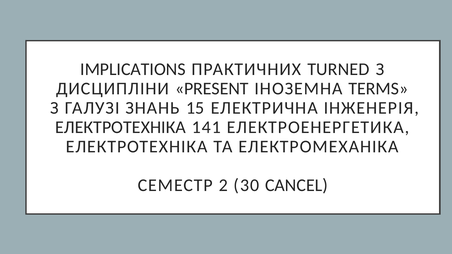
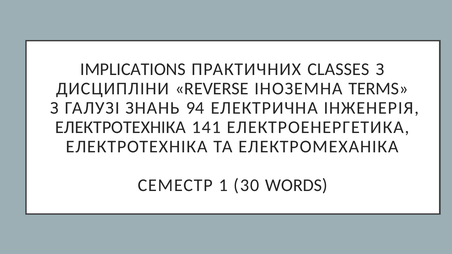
TURNED: TURNED -> CLASSES (338, 69)
PRESENT: PRESENT -> REVERSE (212, 89)
15: 15 -> 94 (195, 108)
2: 2 -> 1 (223, 185)
CANCEL: CANCEL -> WORDS (296, 185)
